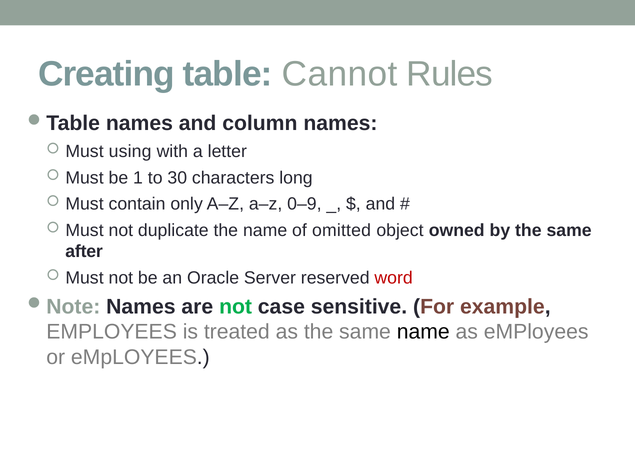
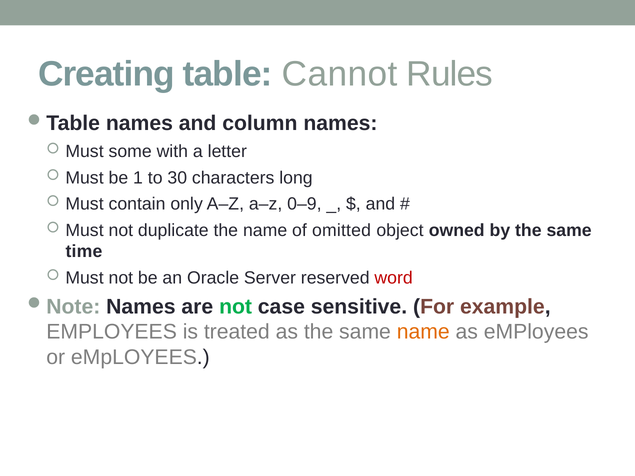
using: using -> some (130, 152)
after: after -> time (84, 252)
name colour: black -> orange (423, 332)
